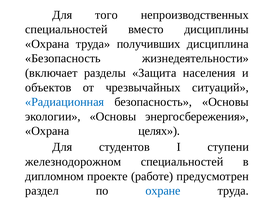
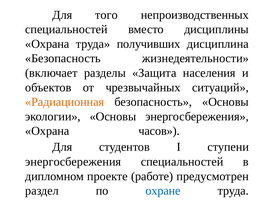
Радиационная colour: blue -> orange (65, 102)
целях: целях -> часов (159, 131)
железнодорожном: железнодорожном -> энергосбережения (73, 162)
